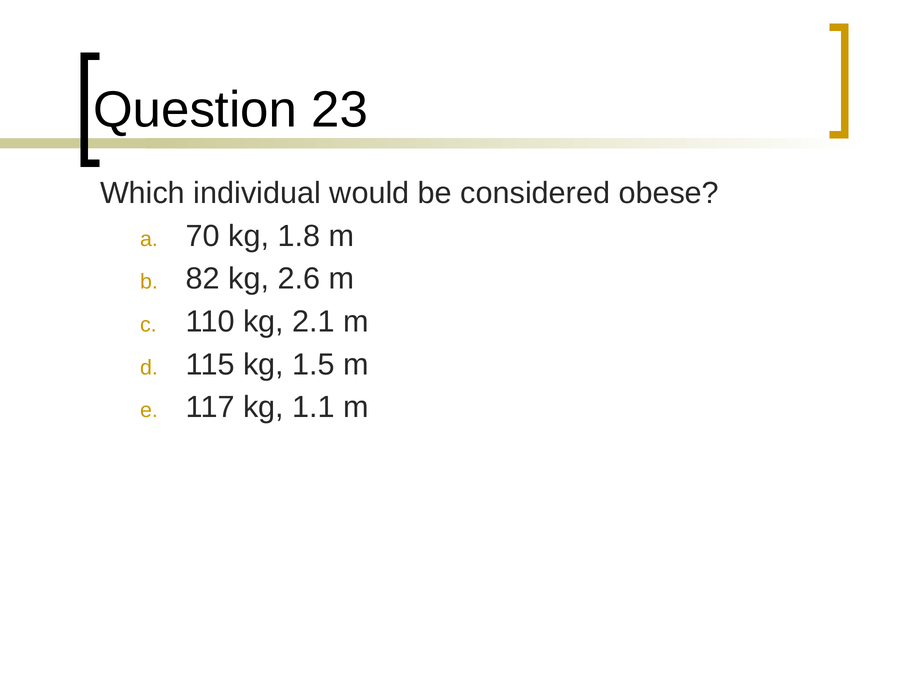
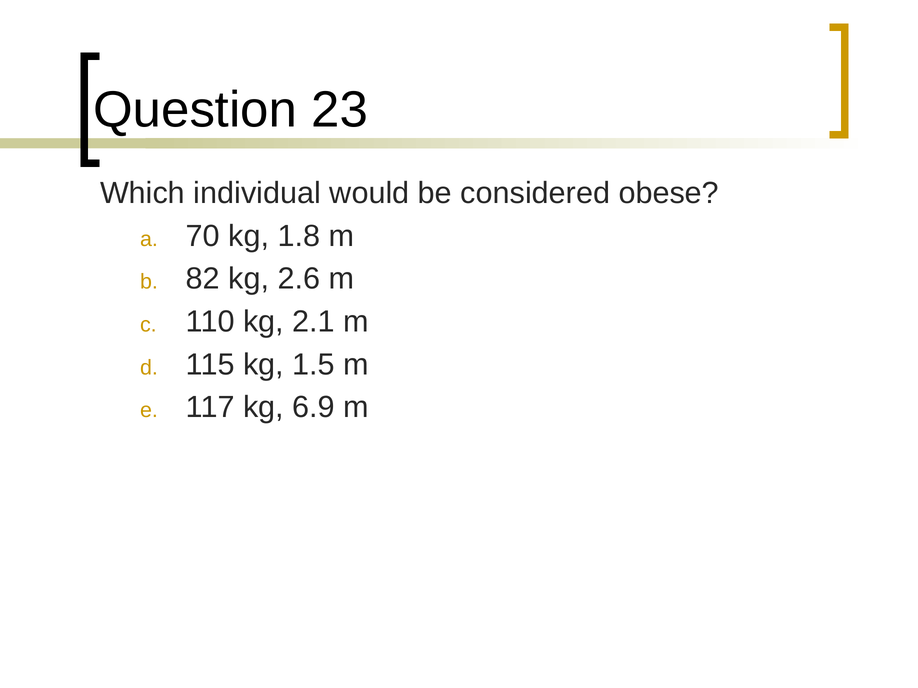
1.1: 1.1 -> 6.9 (314, 408)
